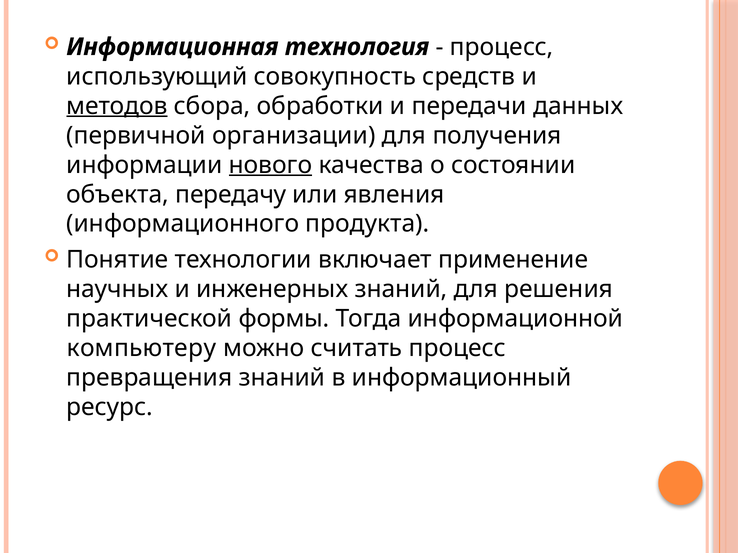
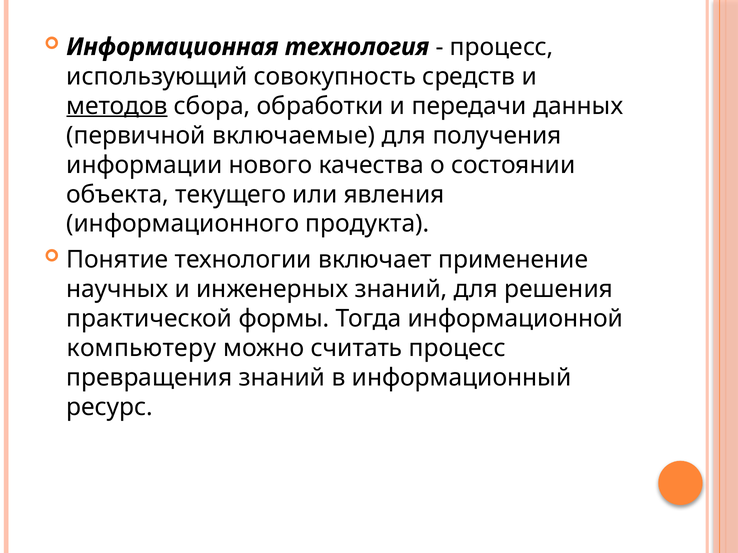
организации: организации -> включаемые (294, 136)
нового underline: present -> none (271, 165)
передачу: передачу -> текущего (231, 195)
